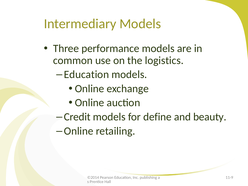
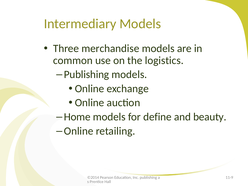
performance: performance -> merchandise (110, 48)
Education: Education -> Publishing (87, 74)
Credit: Credit -> Home (77, 117)
